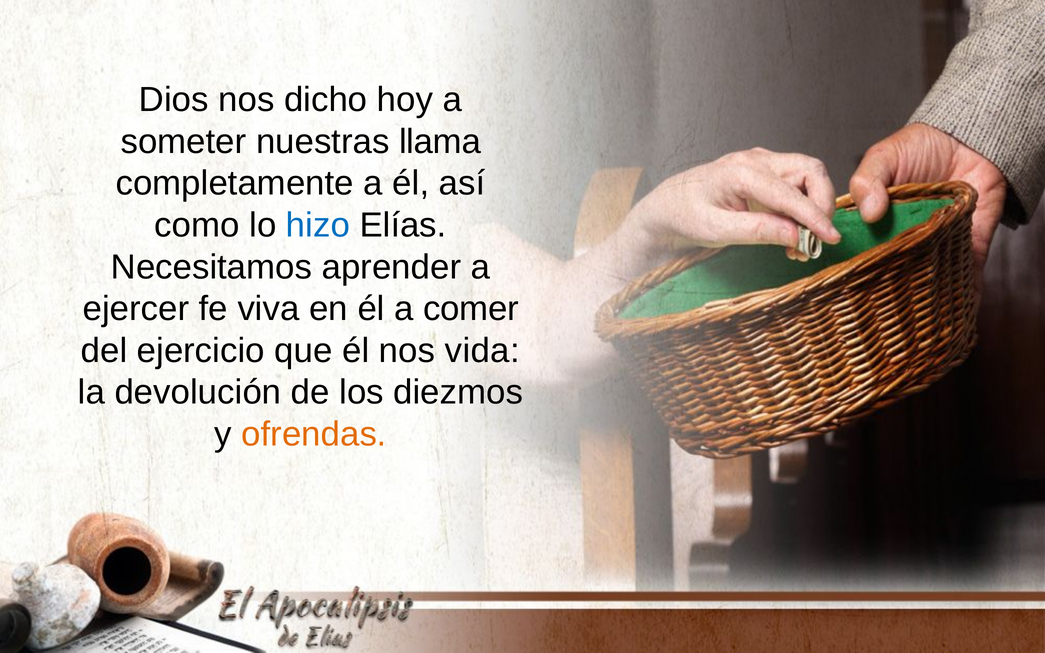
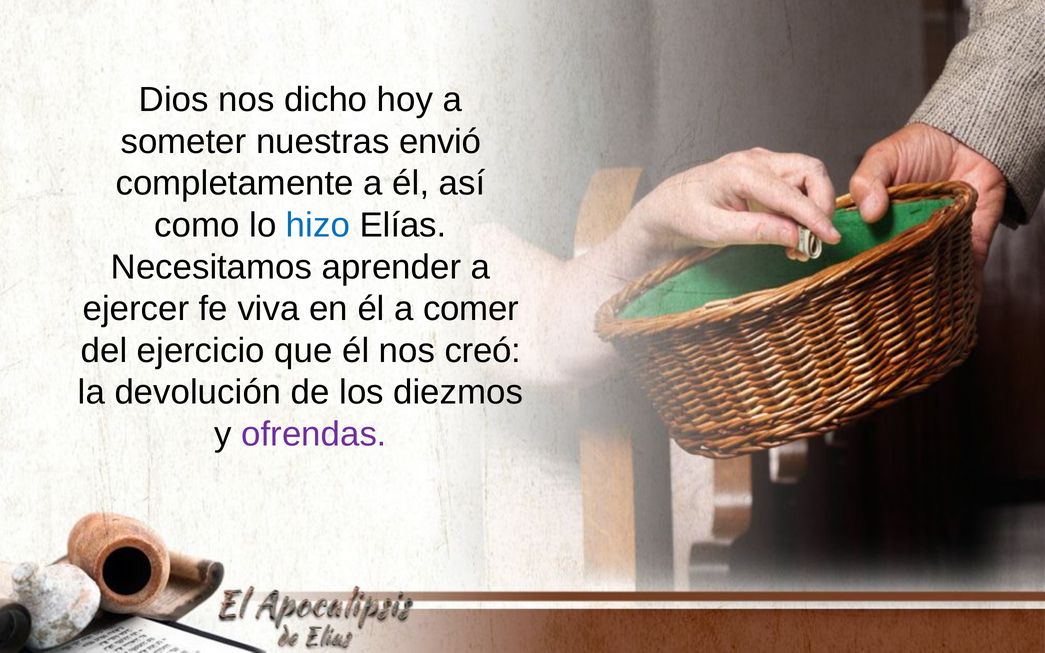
llama: llama -> envió (440, 142)
vida: vida -> creó (483, 351)
ofrendas colour: orange -> purple (314, 434)
